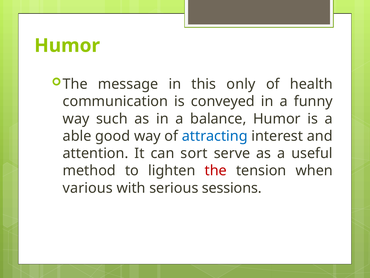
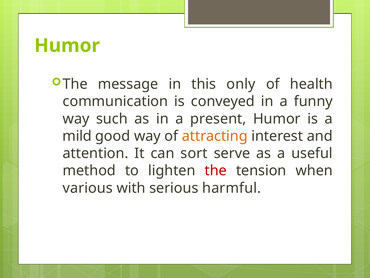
balance: balance -> present (218, 119)
able: able -> mild (77, 136)
attracting colour: blue -> orange (215, 136)
sessions: sessions -> harmful (232, 188)
